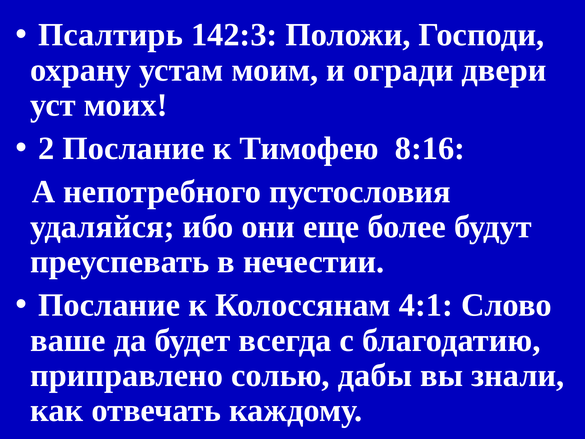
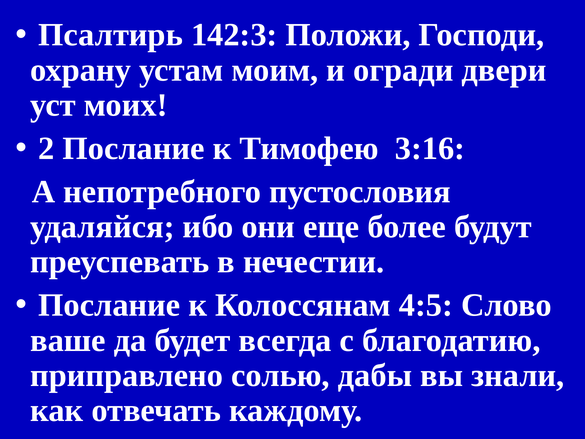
8:16: 8:16 -> 3:16 (430, 148)
4:1: 4:1 -> 4:5 (426, 305)
